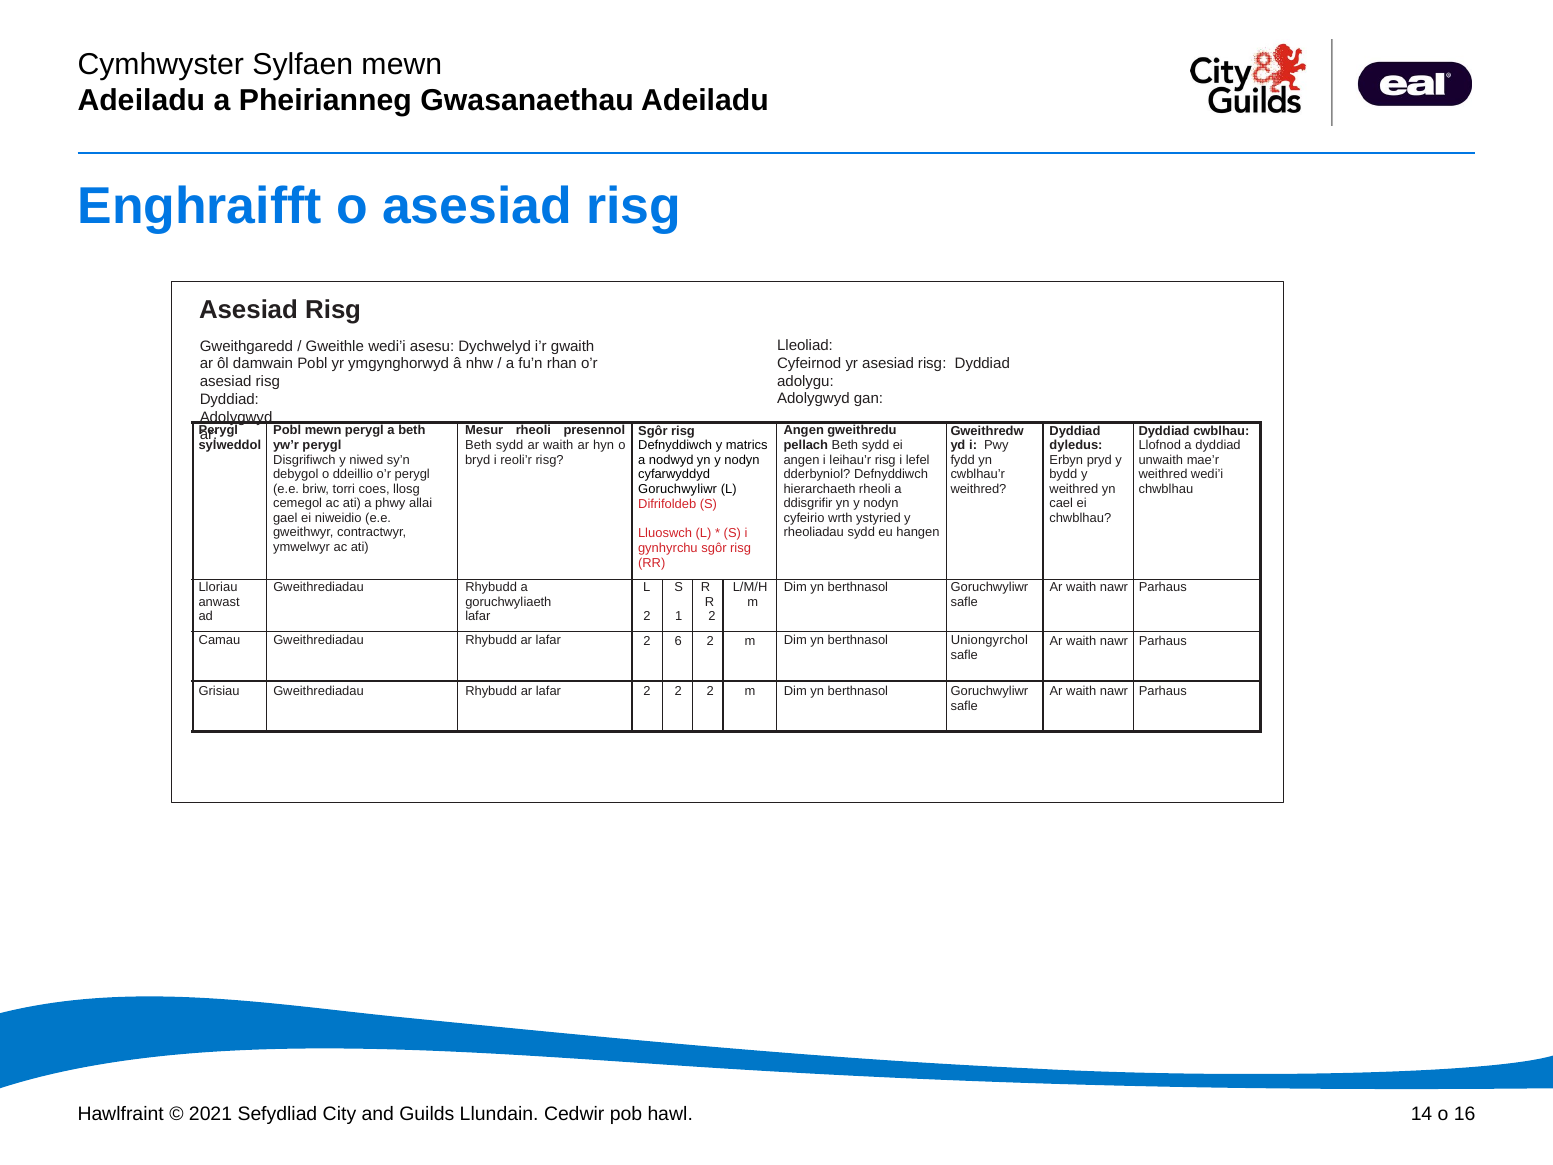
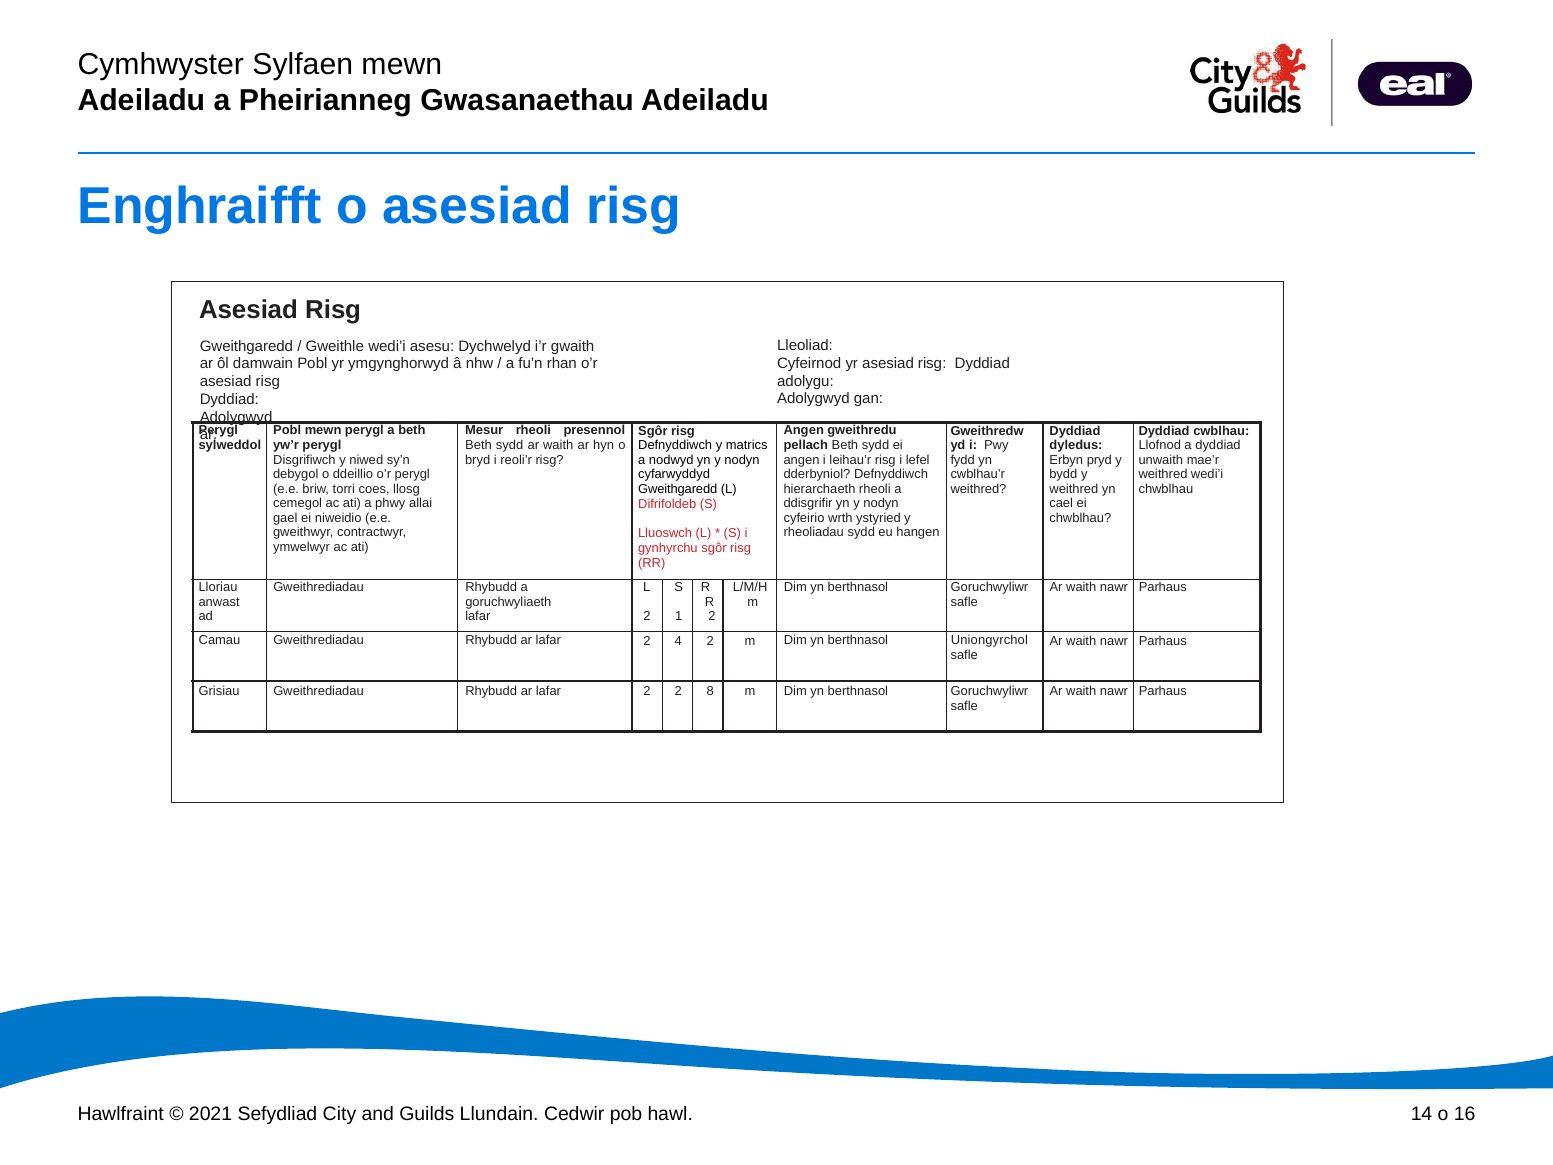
Goruchwyliwr: Goruchwyliwr -> Gweithgaredd (678, 489)
6: 6 -> 4 (678, 641)
2 2 2: 2 -> 8 (710, 691)
